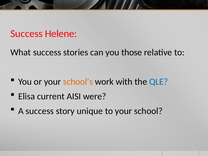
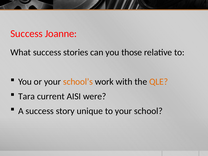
Helene: Helene -> Joanne (61, 34)
QLE colour: blue -> orange (159, 82)
Elisa: Elisa -> Tara (27, 96)
